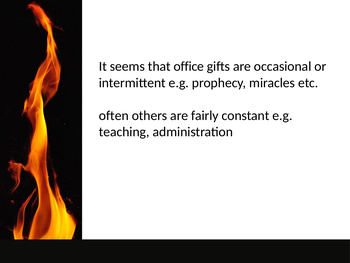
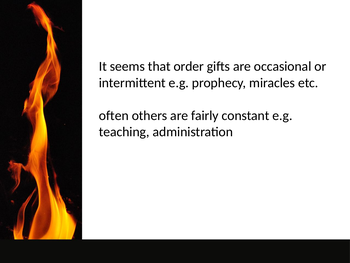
office: office -> order (189, 66)
